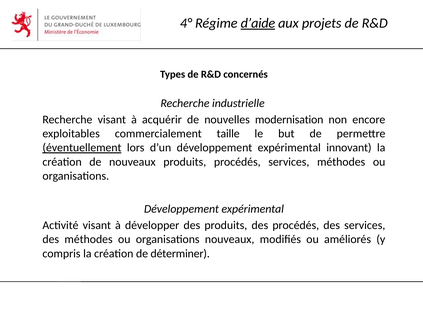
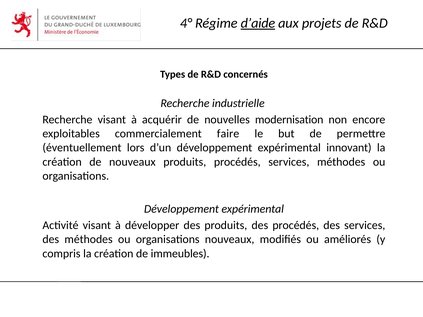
taille: taille -> faire (228, 134)
éventuellement underline: present -> none (82, 148)
déterminer: déterminer -> immeubles (180, 254)
